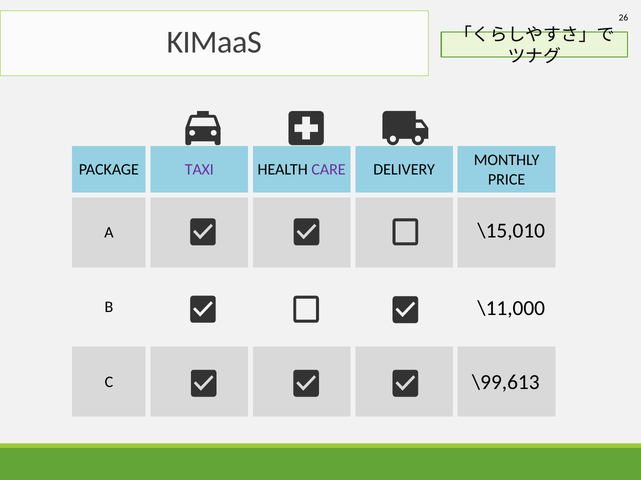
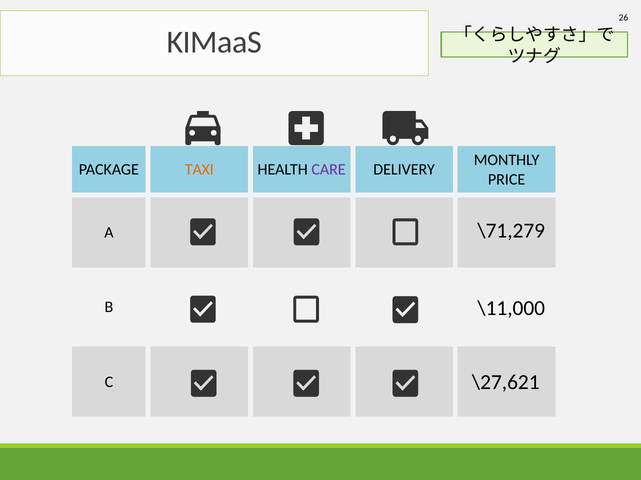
TAXI colour: purple -> orange (199, 170)
\15,010: \15,010 -> \71,279 (511, 231)
\99,613: \99,613 -> \27,621 (506, 383)
